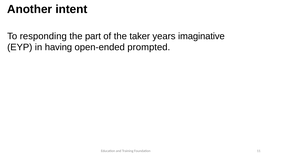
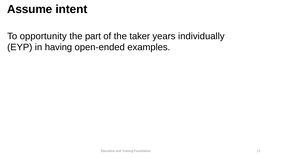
Another: Another -> Assume (30, 9)
responding: responding -> opportunity (43, 36)
imaginative: imaginative -> individually (201, 36)
prompted: prompted -> examples (149, 47)
